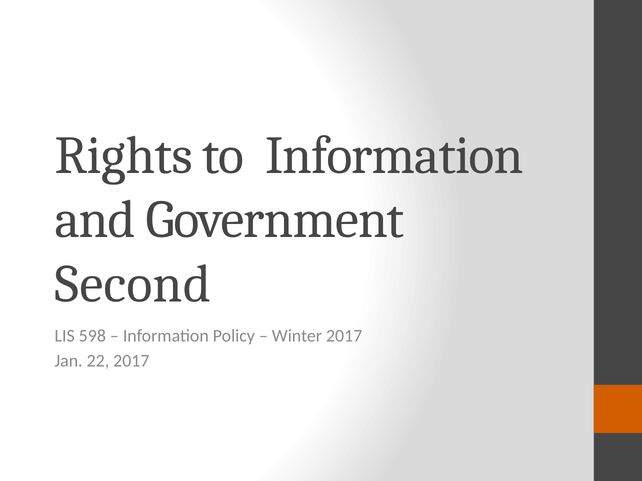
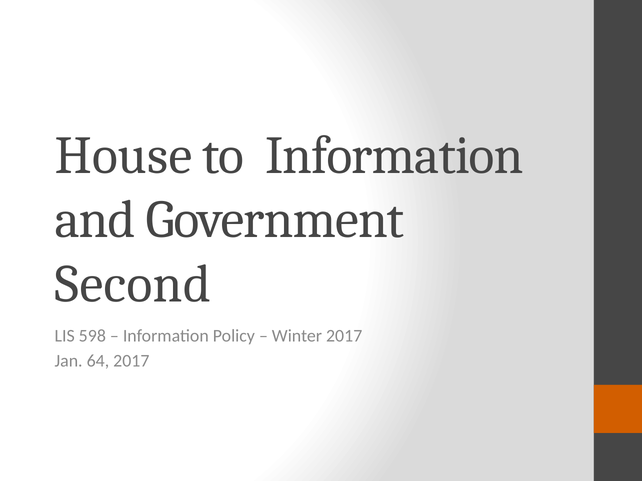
Rights: Rights -> House (123, 156)
22: 22 -> 64 (98, 361)
